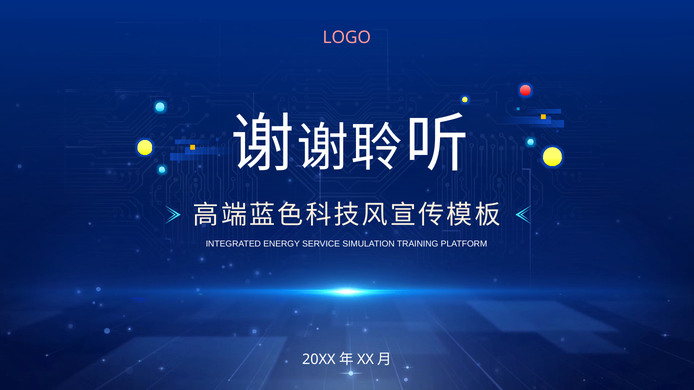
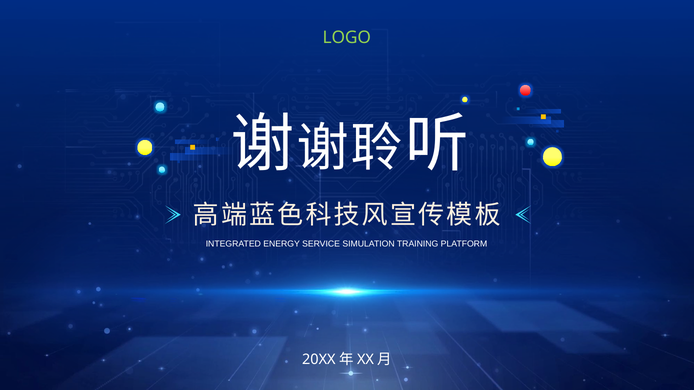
LOGO colour: pink -> light green (347, 38)
